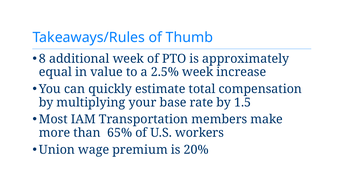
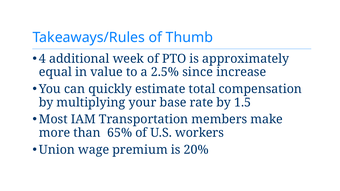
8: 8 -> 4 (42, 59)
2.5% week: week -> since (198, 72)
